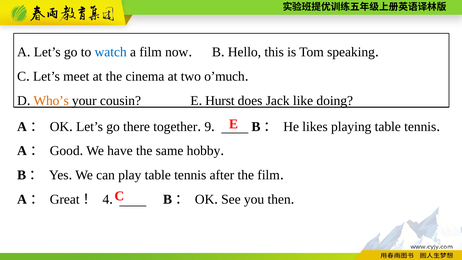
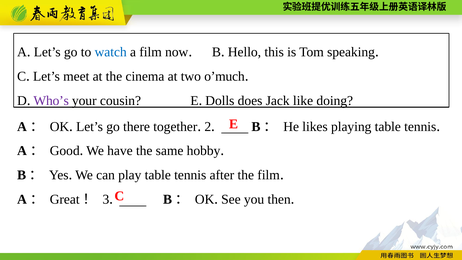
Who’s colour: orange -> purple (51, 101)
Hurst: Hurst -> Dolls (220, 101)
9: 9 -> 2 (208, 127)
4: 4 -> 3 (106, 199)
